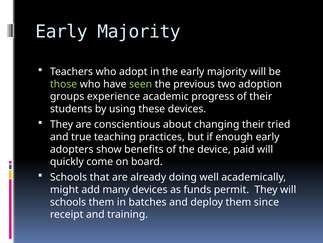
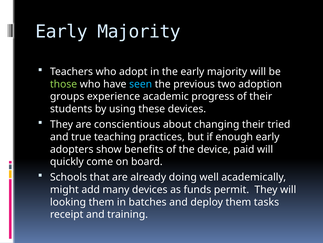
seen colour: light green -> light blue (141, 84)
schools: schools -> looking (68, 202)
since: since -> tasks (266, 202)
